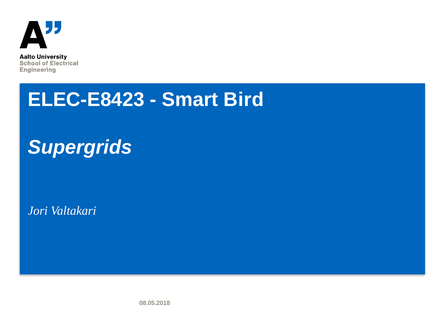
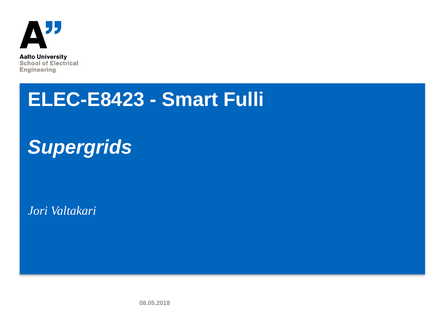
Bird: Bird -> Fulli (244, 100)
